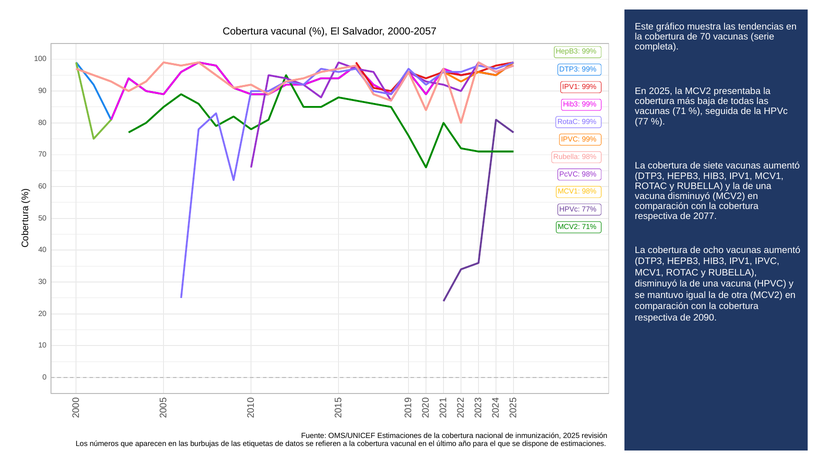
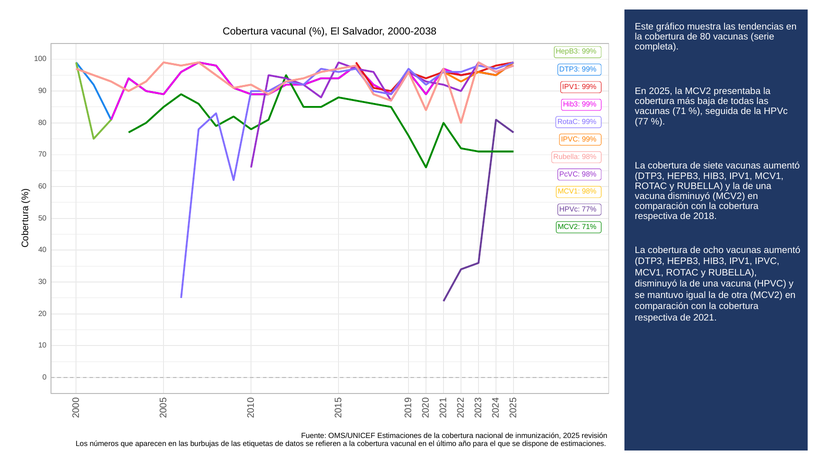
2000-2057: 2000-2057 -> 2000-2038 (412, 31)
de 70: 70 -> 80 (705, 37)
2077: 2077 -> 2018 (705, 216)
2090: 2090 -> 2021 (705, 318)
